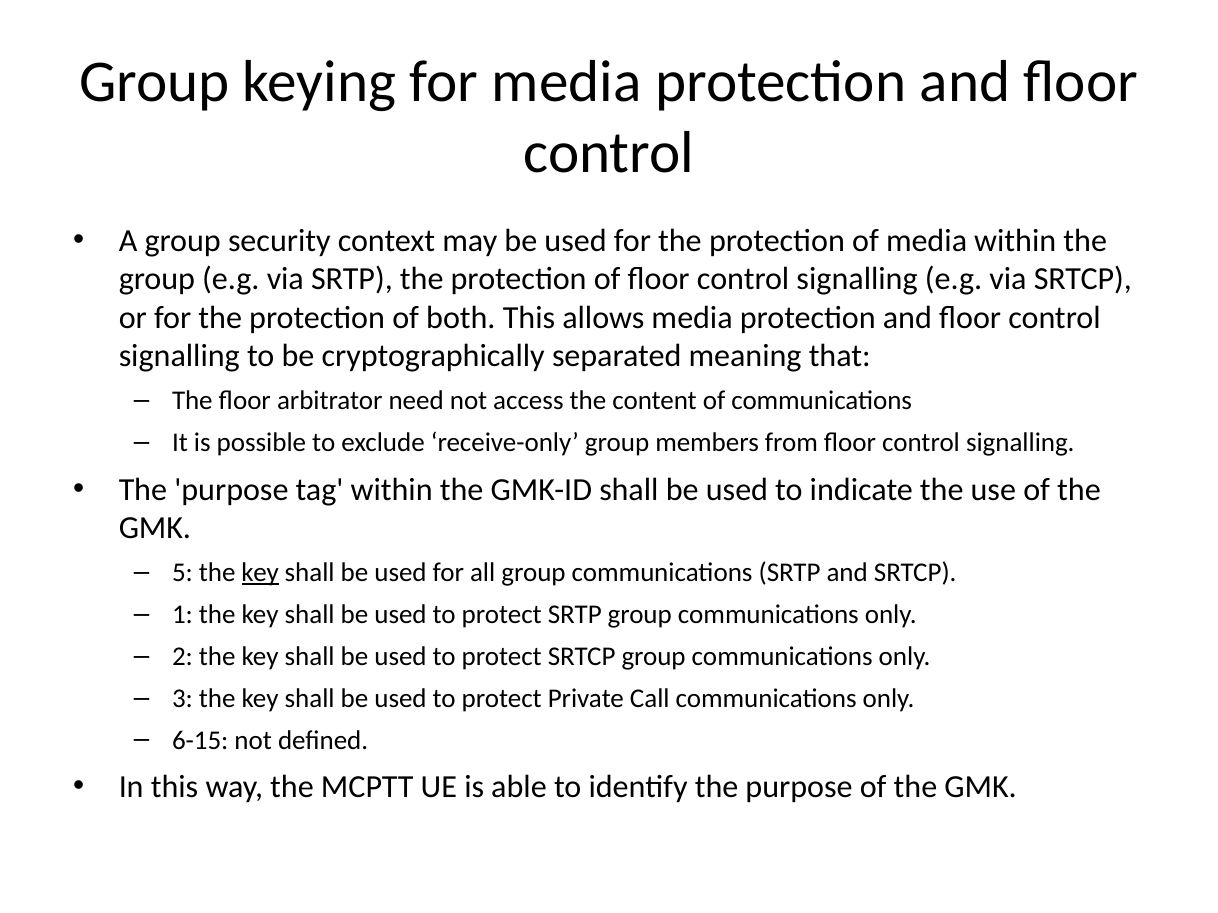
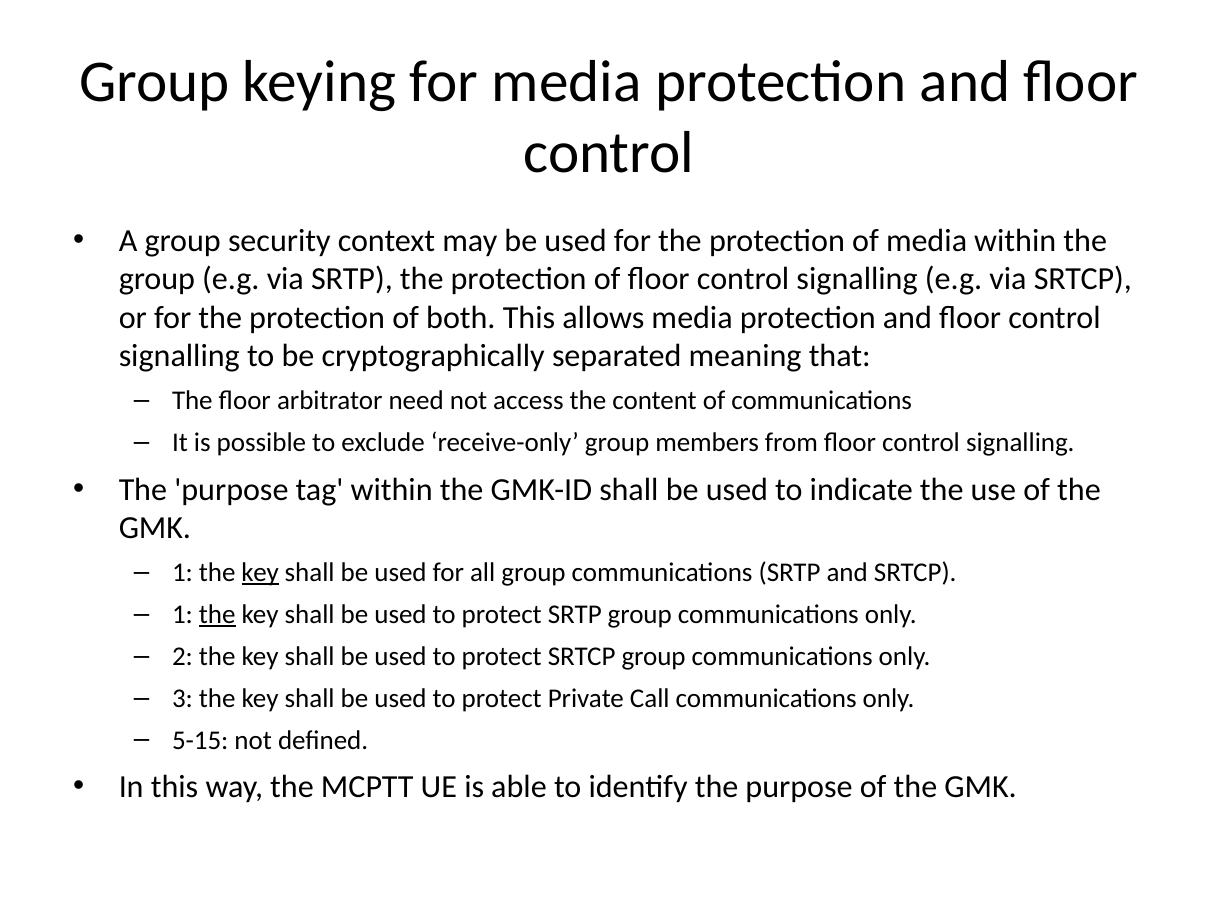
5: 5 -> 1 (182, 573)
the underline: none -> present (217, 615)
6-15: 6-15 -> 5-15 (200, 741)
